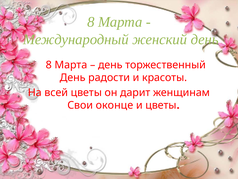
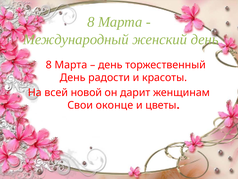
всей цветы: цветы -> новой (86, 92)
